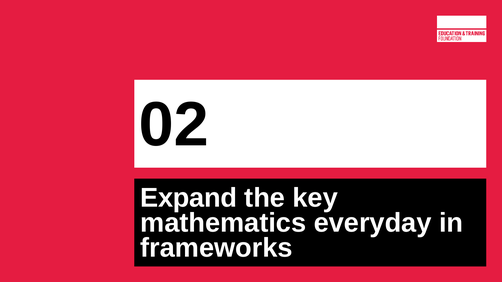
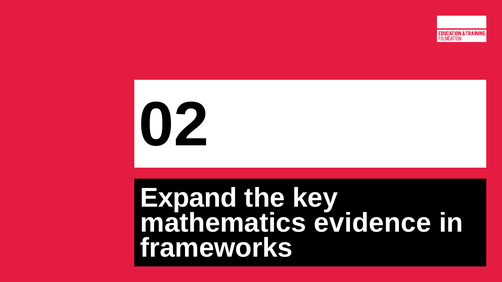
everyday: everyday -> evidence (373, 223)
